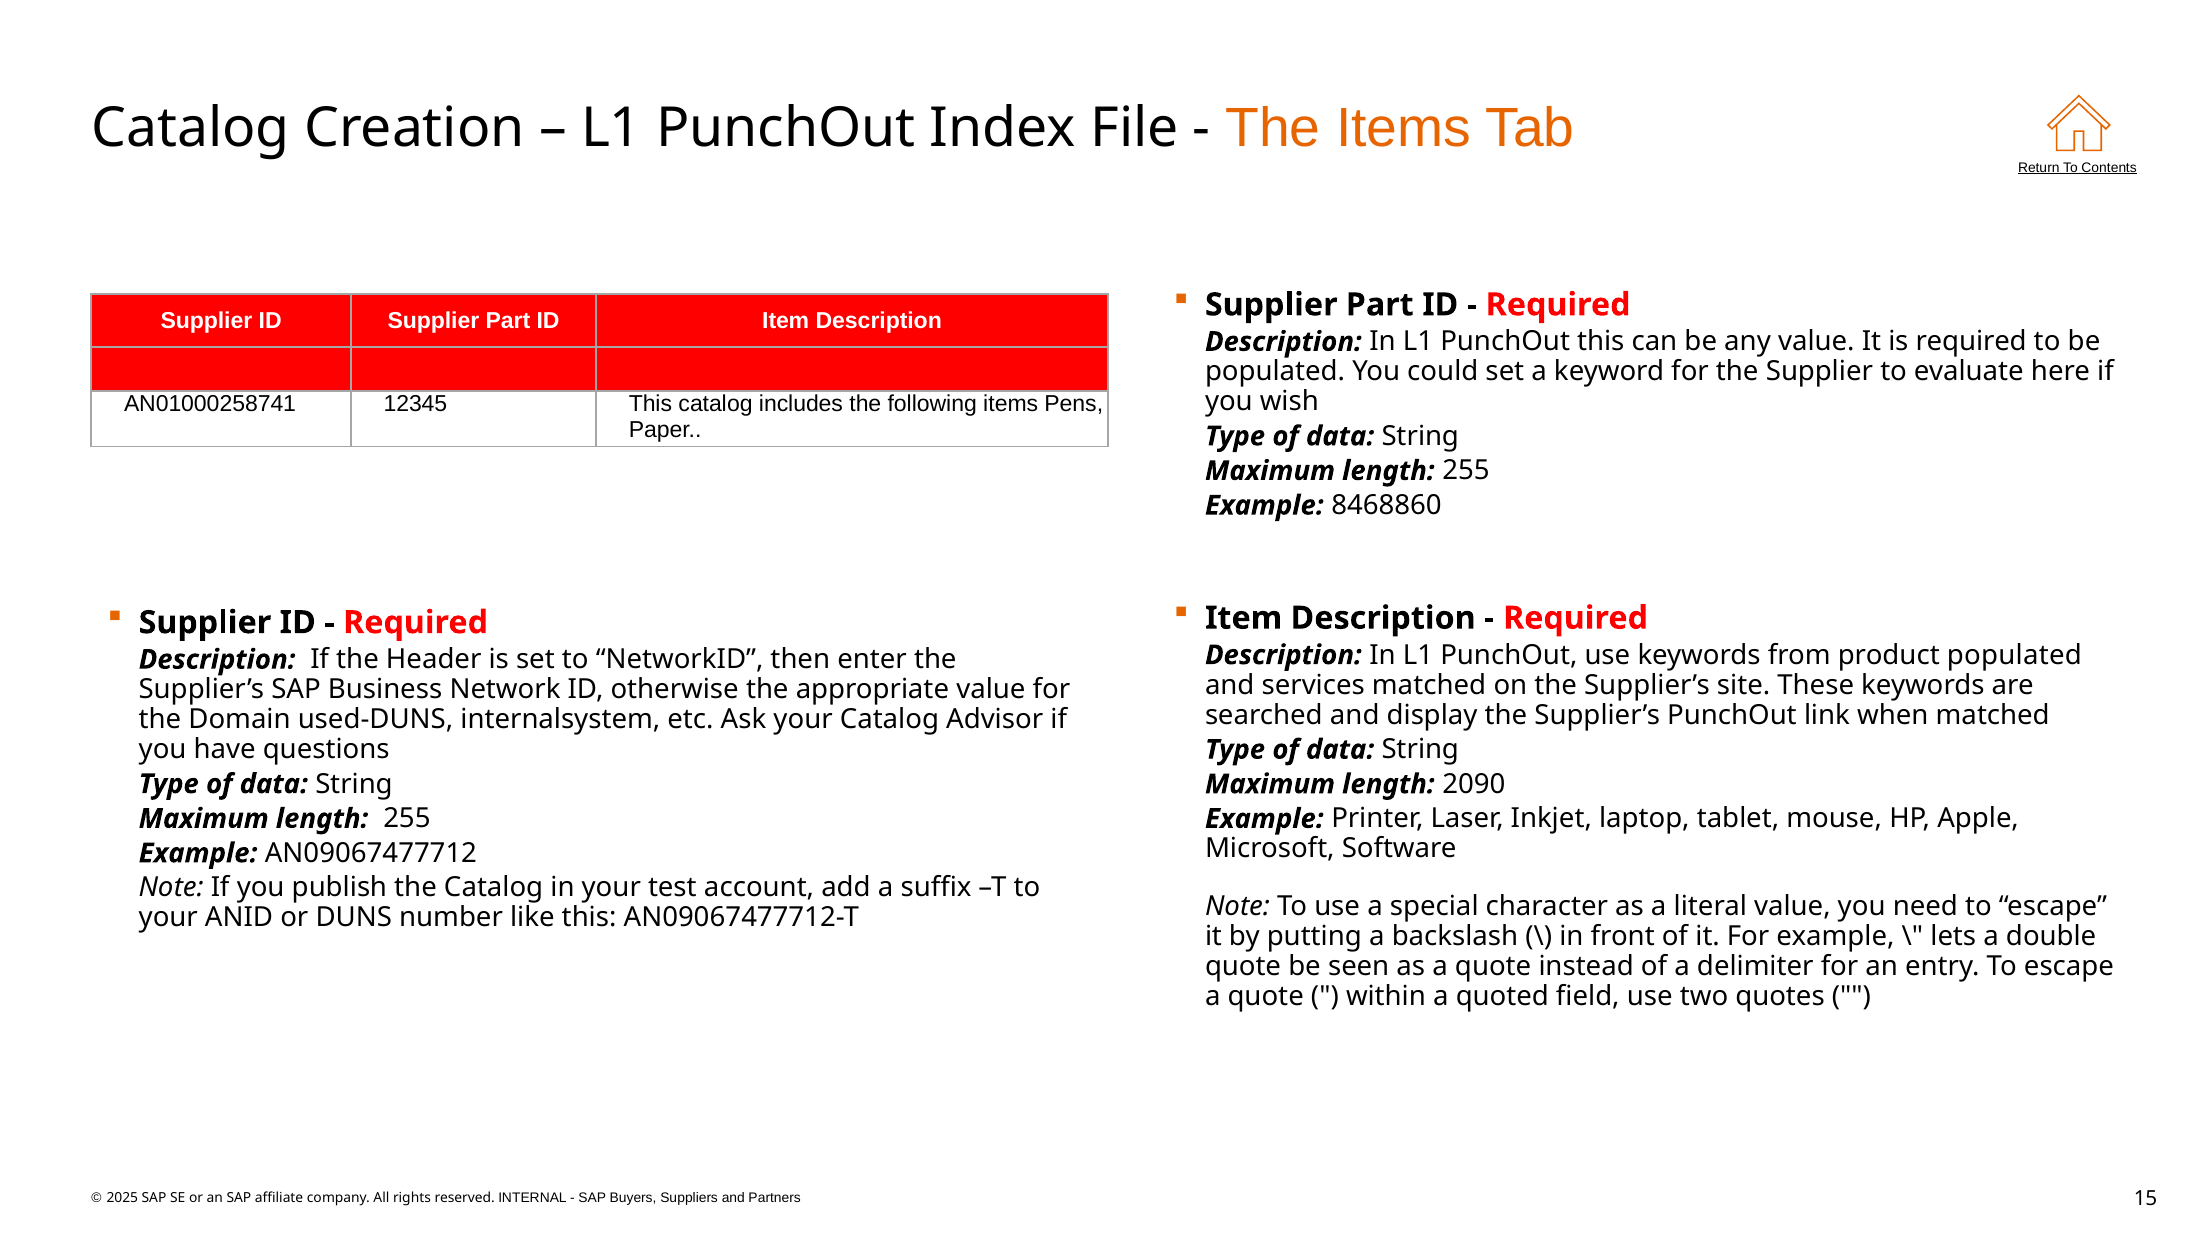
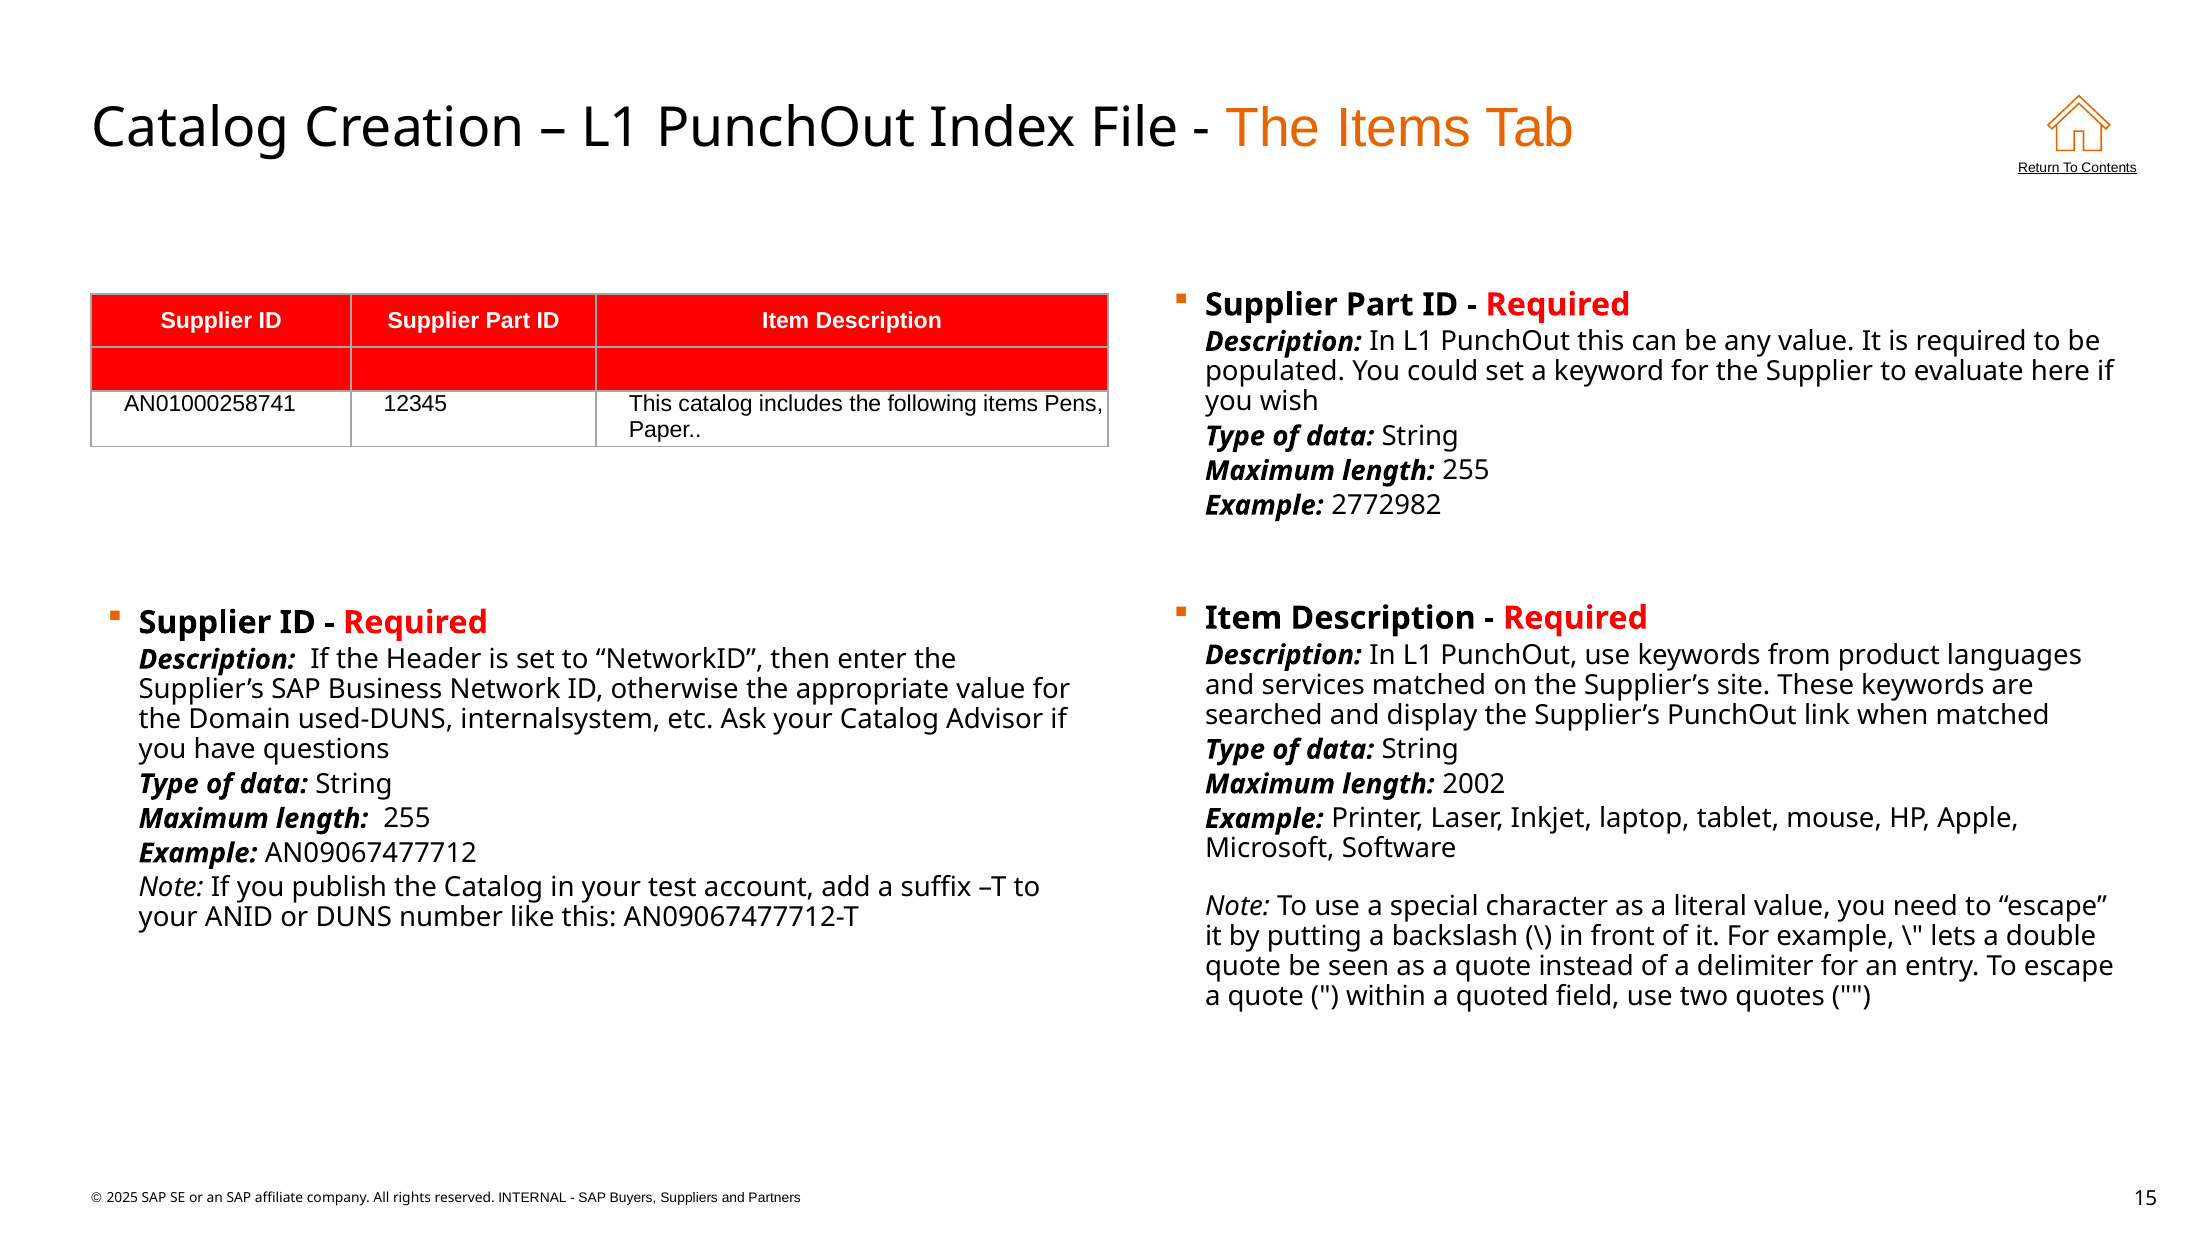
8468860: 8468860 -> 2772982 (1387, 506)
product populated: populated -> languages (2014, 655)
2090: 2090 -> 2002 (1474, 784)
